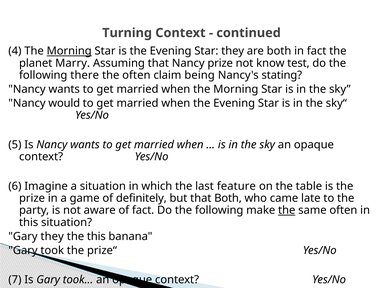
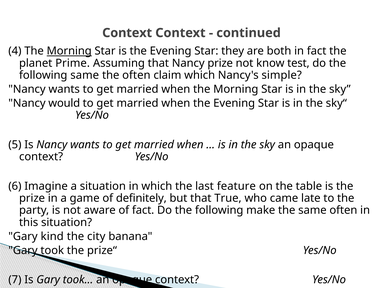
Turning: Turning -> Context (127, 33)
Marry: Marry -> Prime (73, 63)
following there: there -> same (85, 75)
claim being: being -> which (200, 75)
stating: stating -> simple (282, 75)
that Both: Both -> True (228, 198)
the underline: present -> none (287, 210)
Gary they: they -> kind (52, 236)
the this: this -> city (96, 236)
